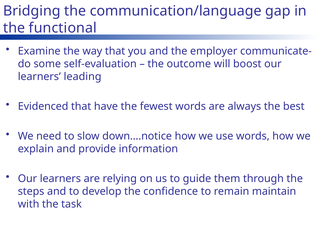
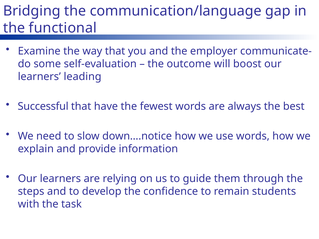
Evidenced: Evidenced -> Successful (43, 107)
maintain: maintain -> students (274, 192)
